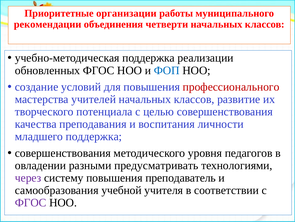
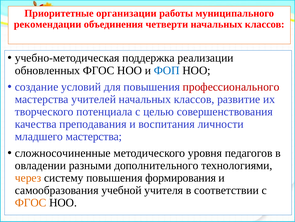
младшего поддержка: поддержка -> мастерства (94, 136)
совершенствования: совершенствования -> сложносочиненные (63, 153)
предусматривать: предусматривать -> дополнительного (156, 165)
через colour: purple -> orange (28, 177)
преподаватель: преподаватель -> формирования (181, 177)
ФГОС colour: purple -> orange (31, 202)
